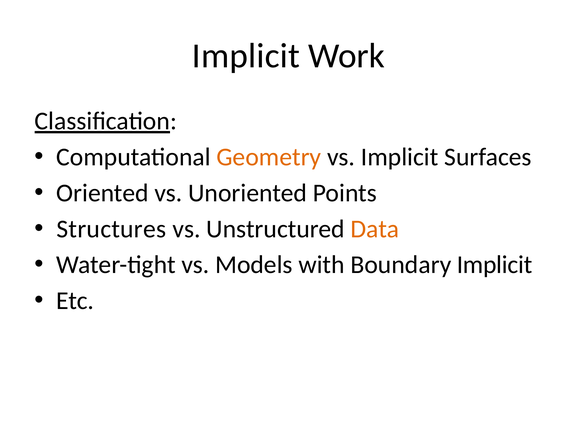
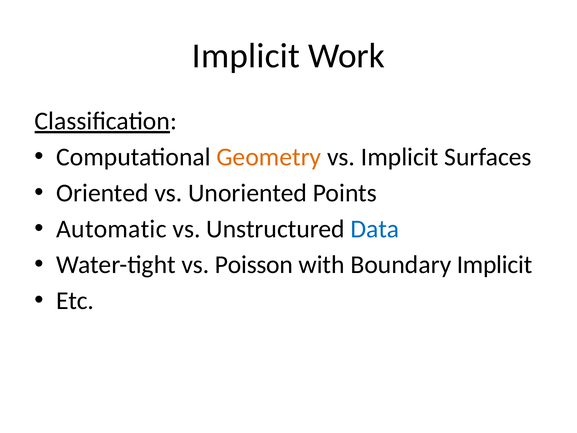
Structures: Structures -> Automatic (111, 229)
Data colour: orange -> blue (375, 229)
Models: Models -> Poisson (254, 265)
